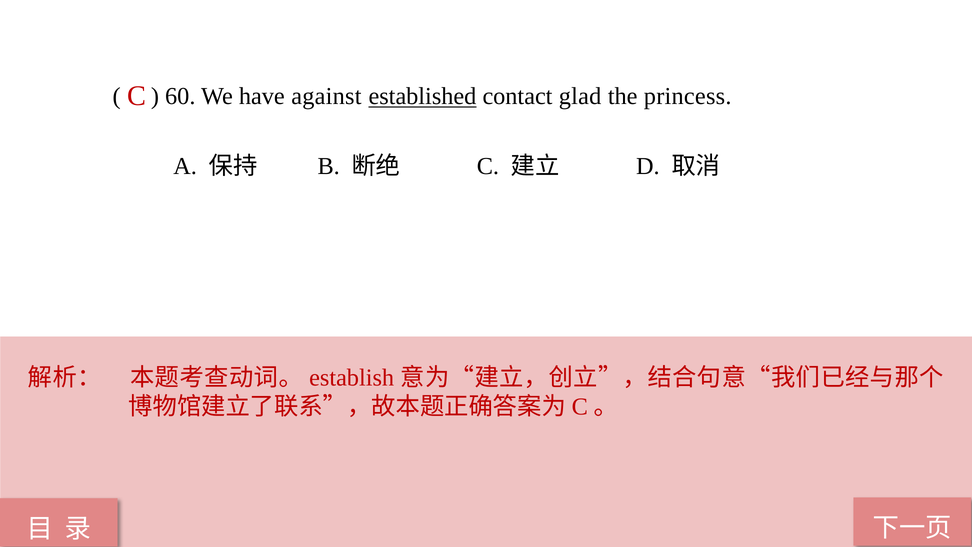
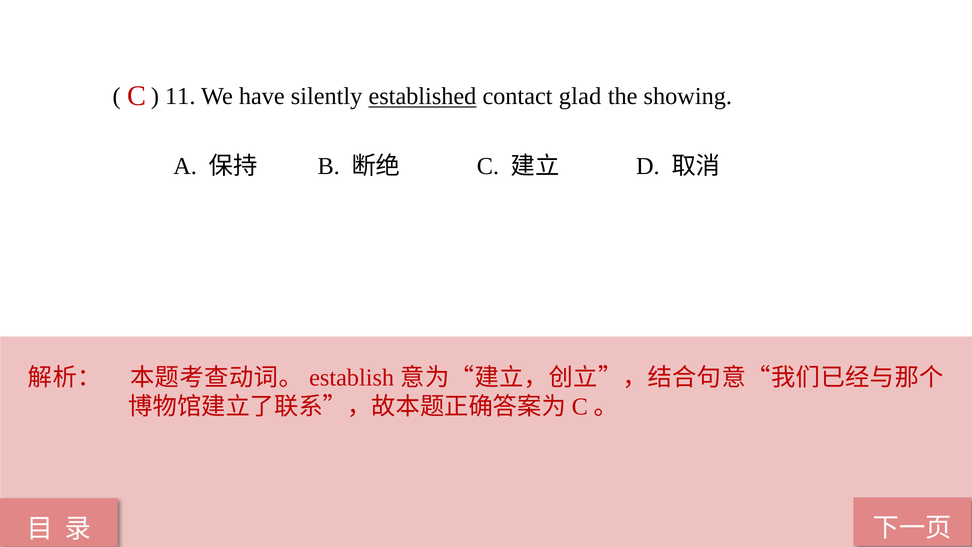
60: 60 -> 11 (180, 96)
against: against -> silently (327, 96)
princess: princess -> showing (688, 96)
